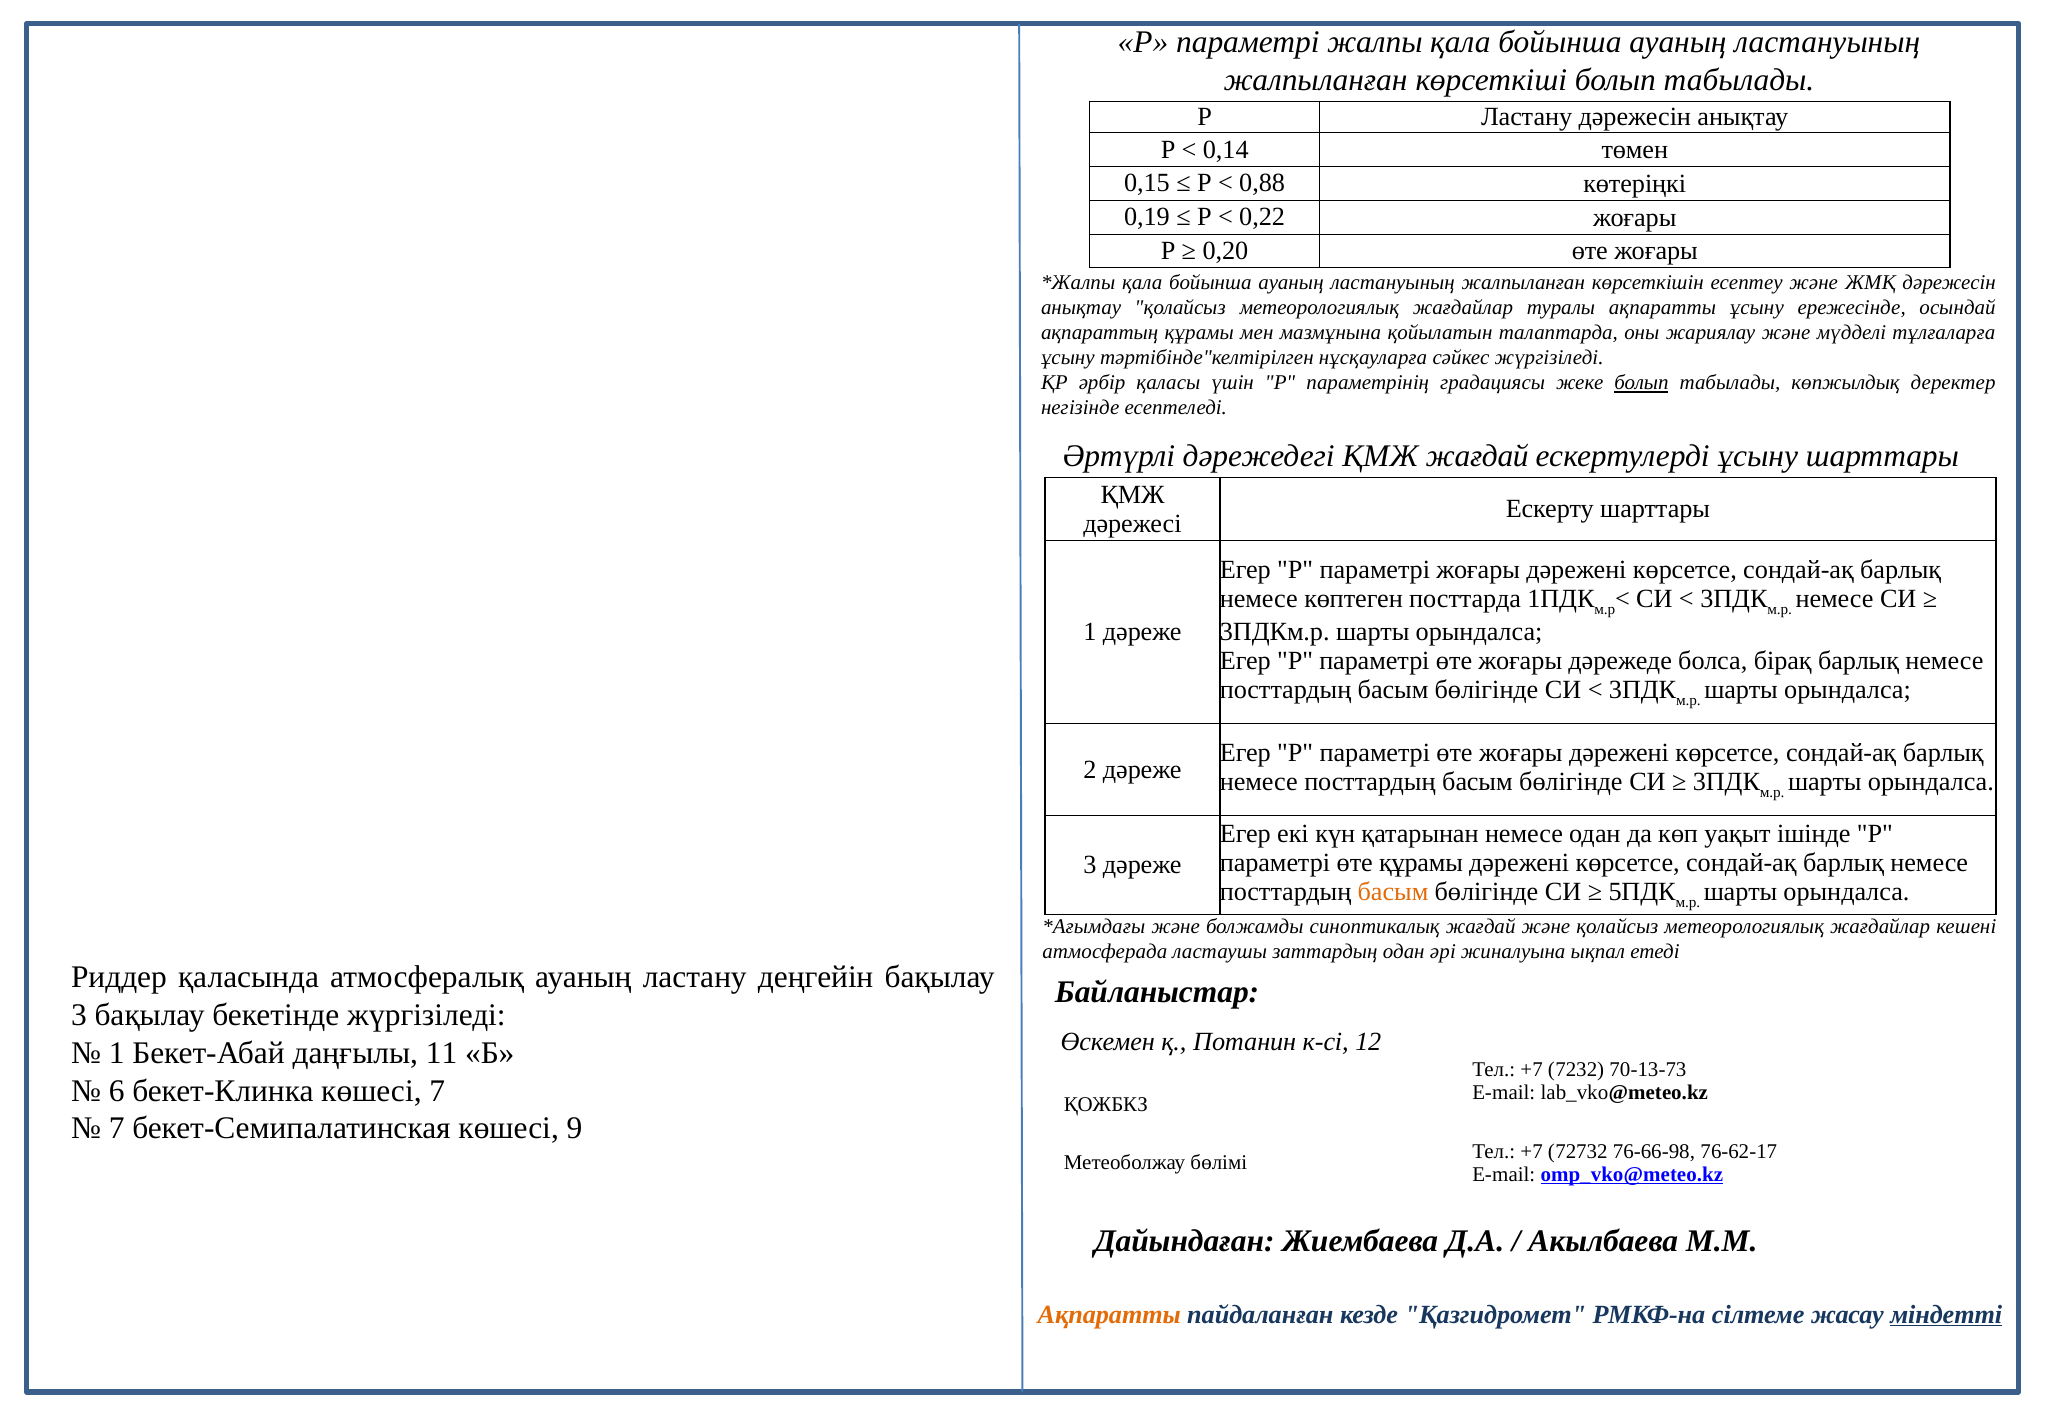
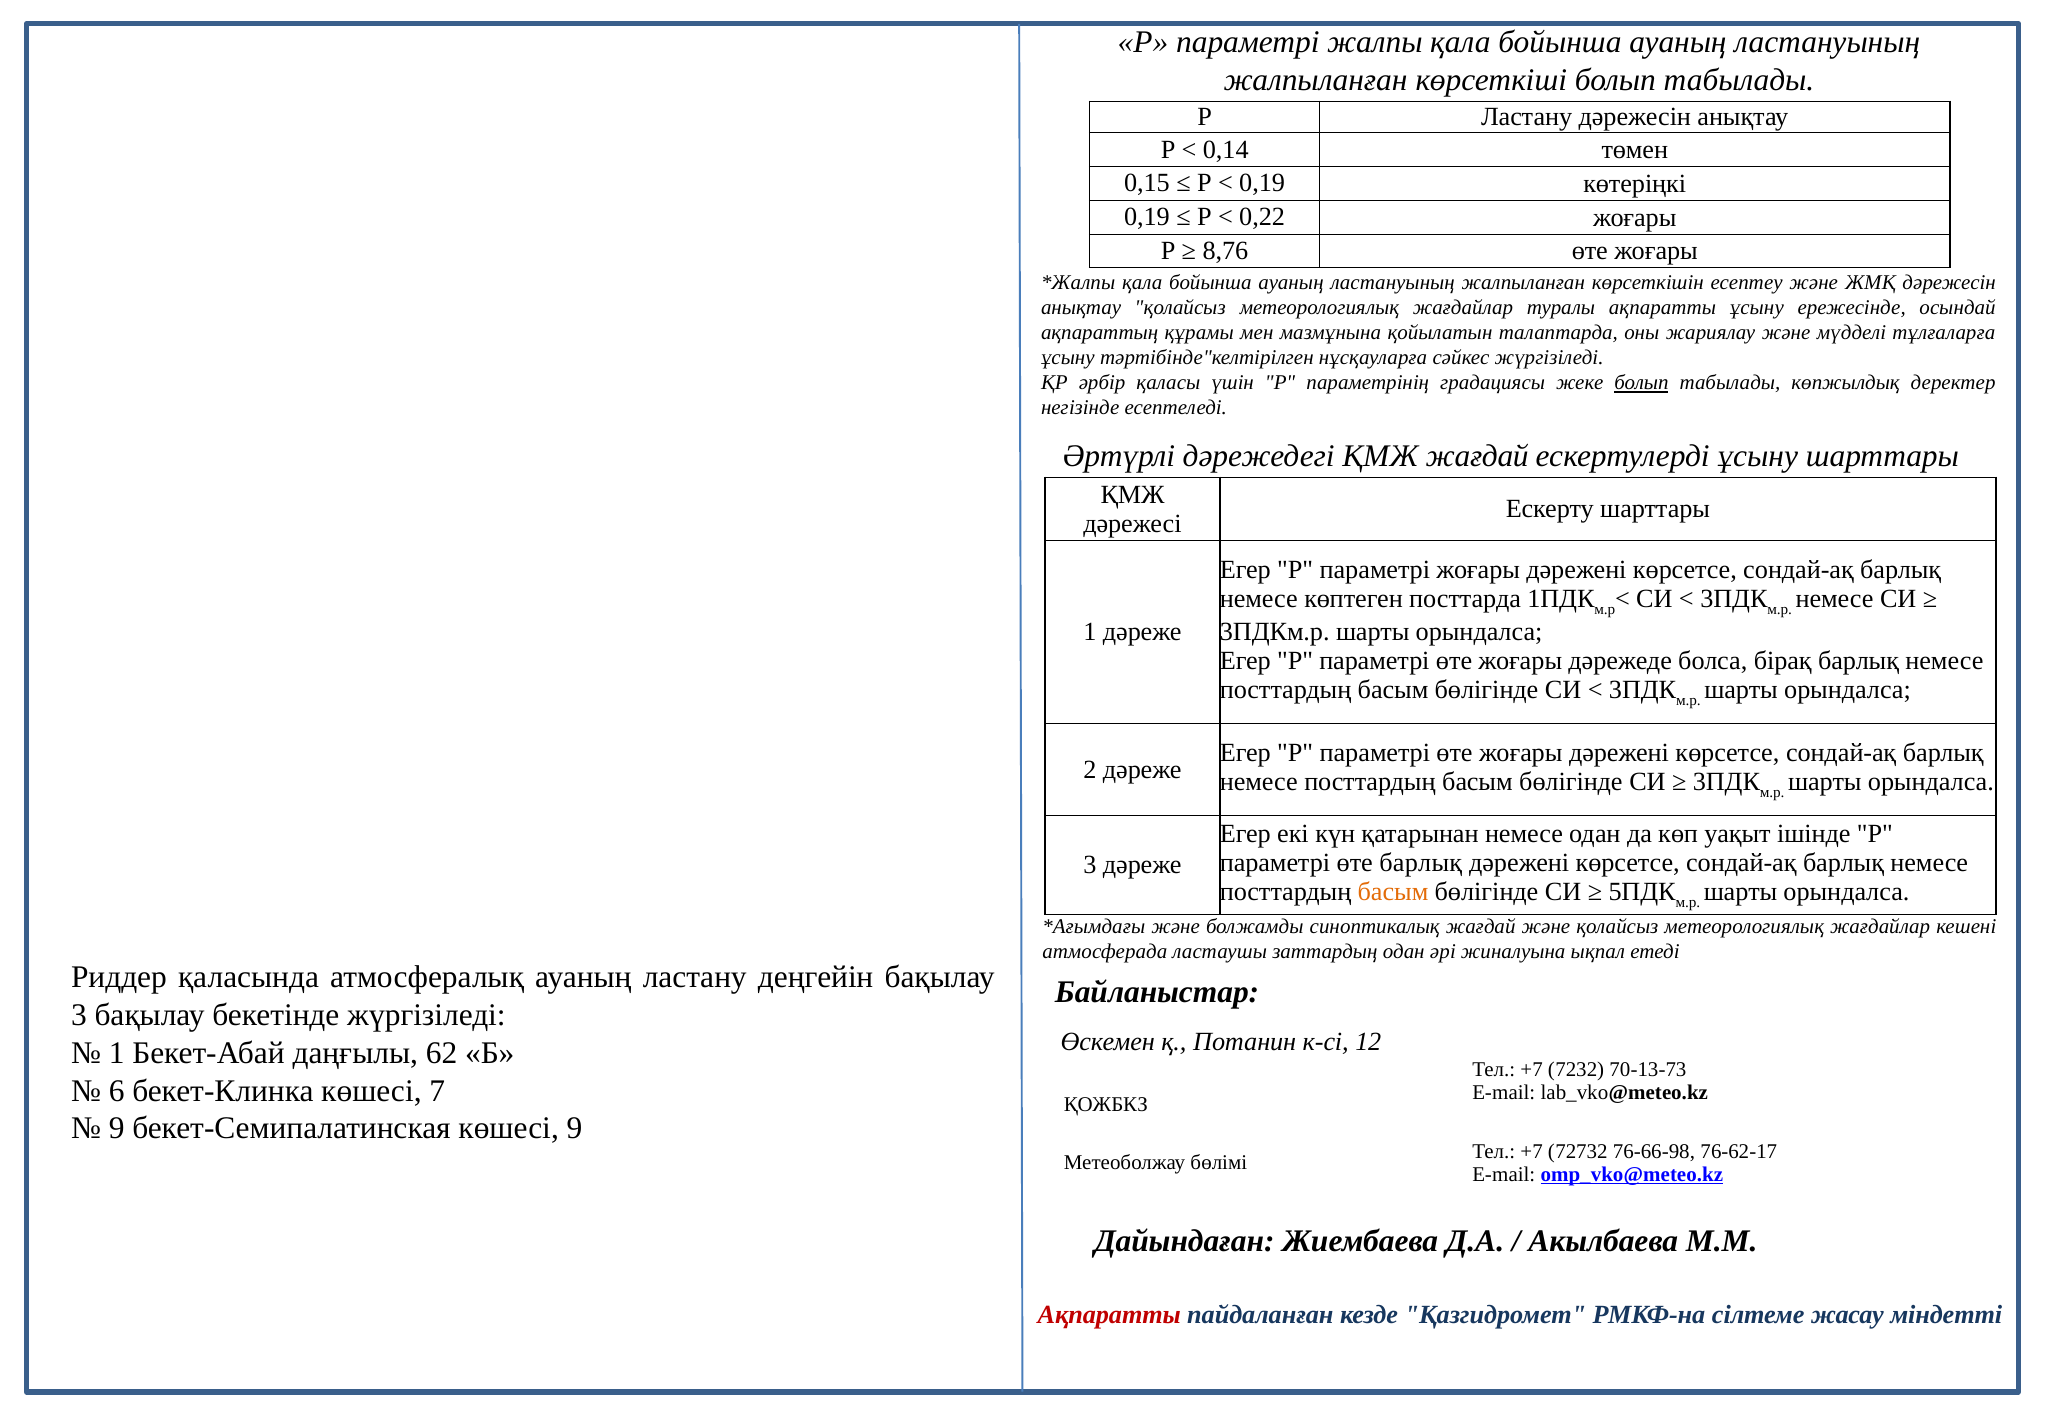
0,88: 0,88 -> 0,19 (1262, 183)
0,20: 0,20 -> 8,76 (1226, 251)
өте құрамы: құрамы -> барлық (1421, 863)
11: 11 -> 62 (442, 1053)
7: 7 -> 9 (117, 1128)
Ақпаратты colour: orange -> red (1109, 1314)
міндетті underline: present -> none (1946, 1314)
